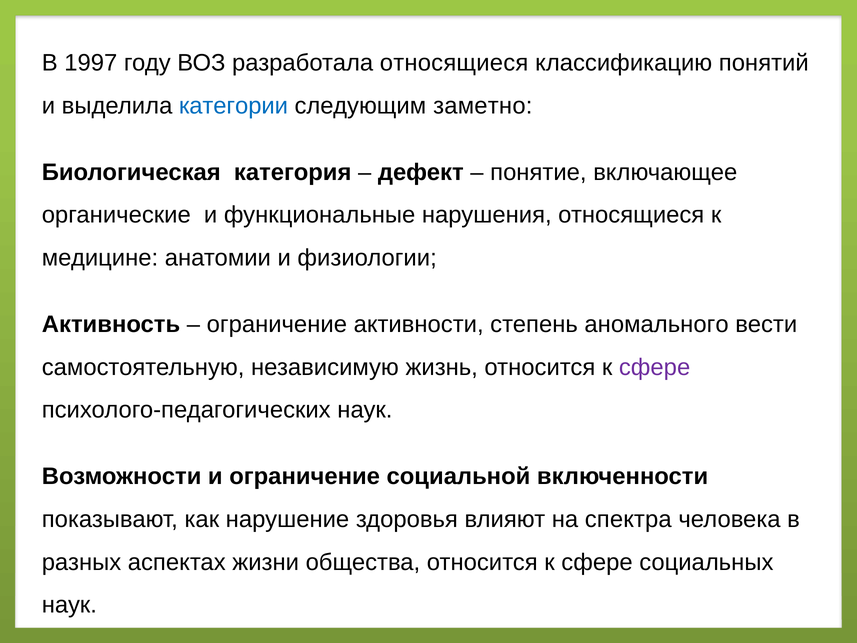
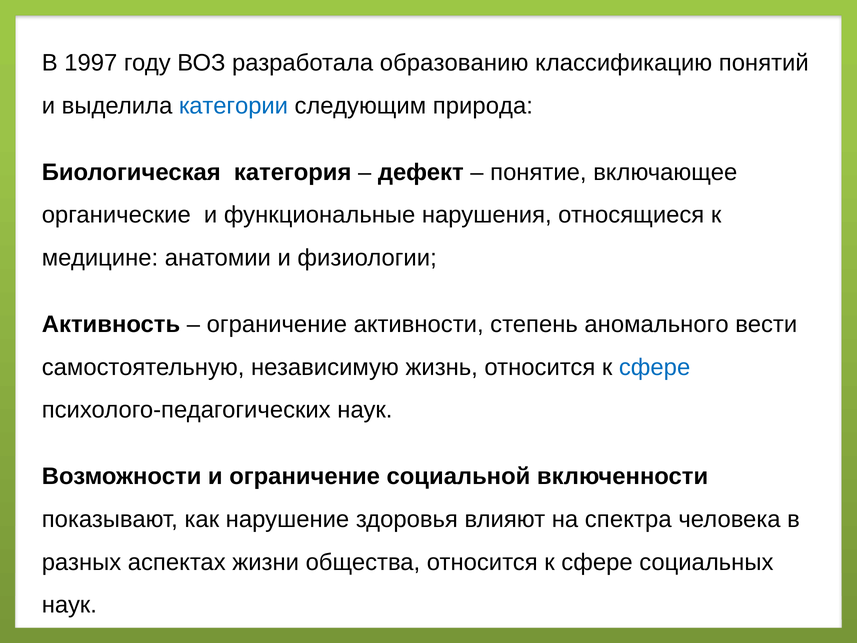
разработала относящиеся: относящиеся -> образованию (454, 63)
заметно: заметно -> природа (483, 106)
сфере colour: purple -> blue (655, 367)
